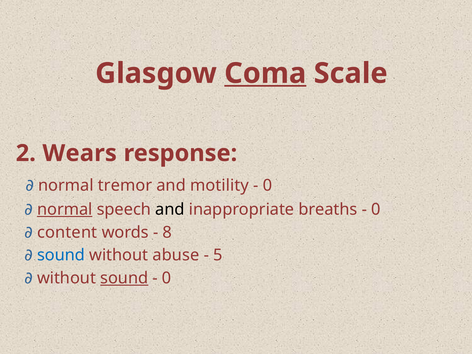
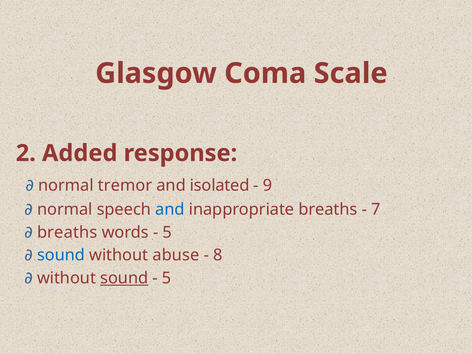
Coma underline: present -> none (265, 73)
Wears: Wears -> Added (80, 153)
motility: motility -> isolated (220, 186)
0: 0 -> 9 (268, 186)
normal underline: present -> none (65, 209)
and colour: black -> blue (170, 209)
0: 0 -> 7 (376, 209)
content: content -> breaths (67, 232)
8: 8 -> 5 (167, 232)
5: 5 -> 8 (218, 255)
0: 0 -> 5 (167, 278)
